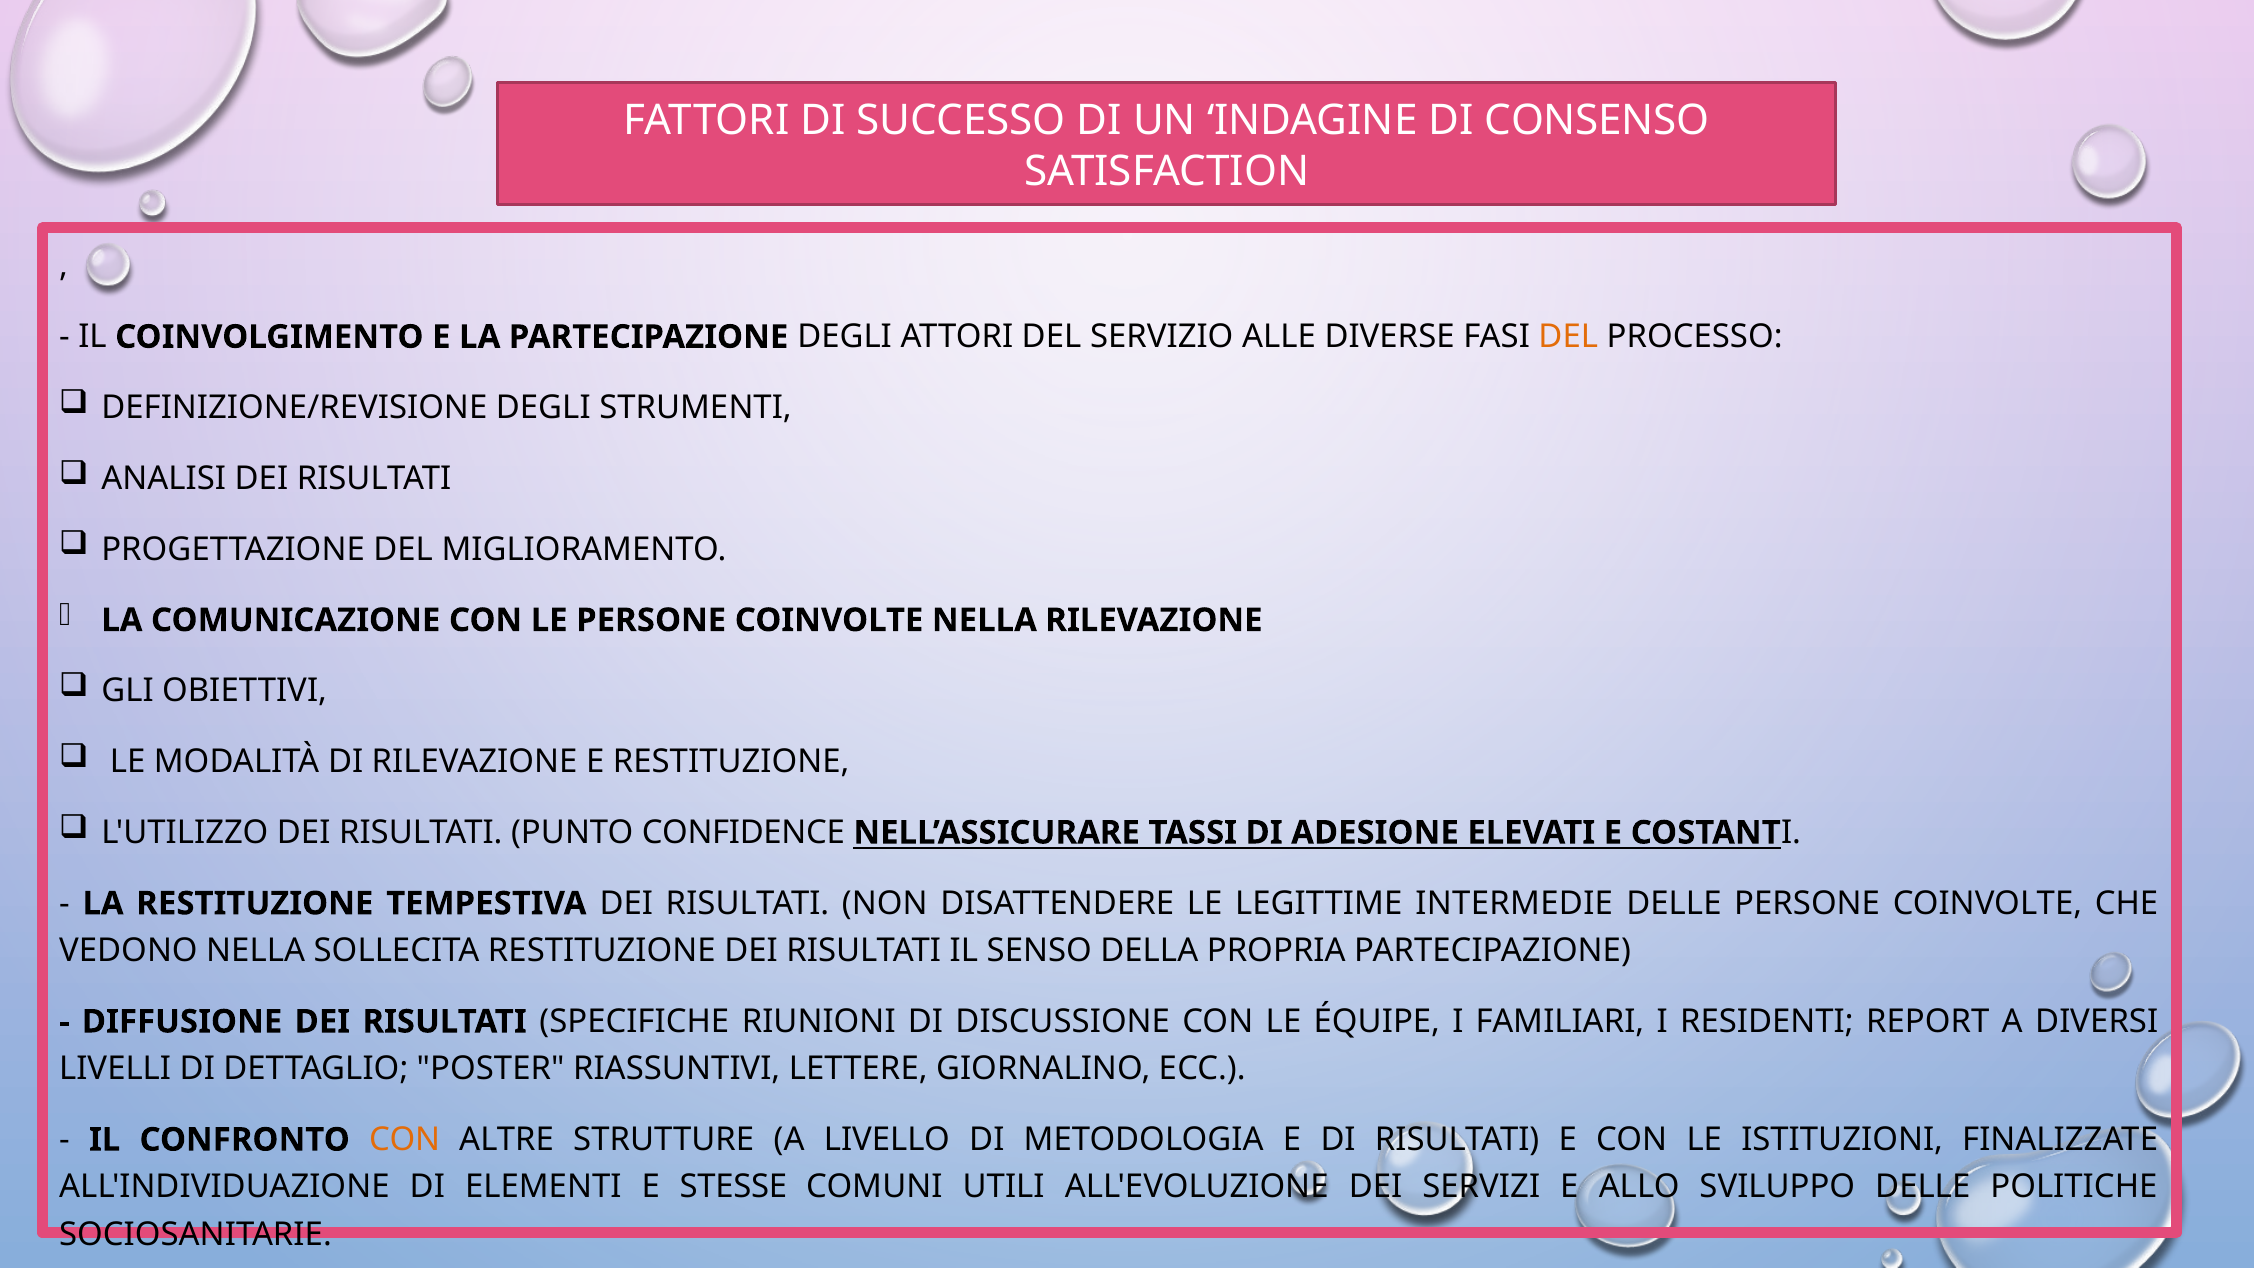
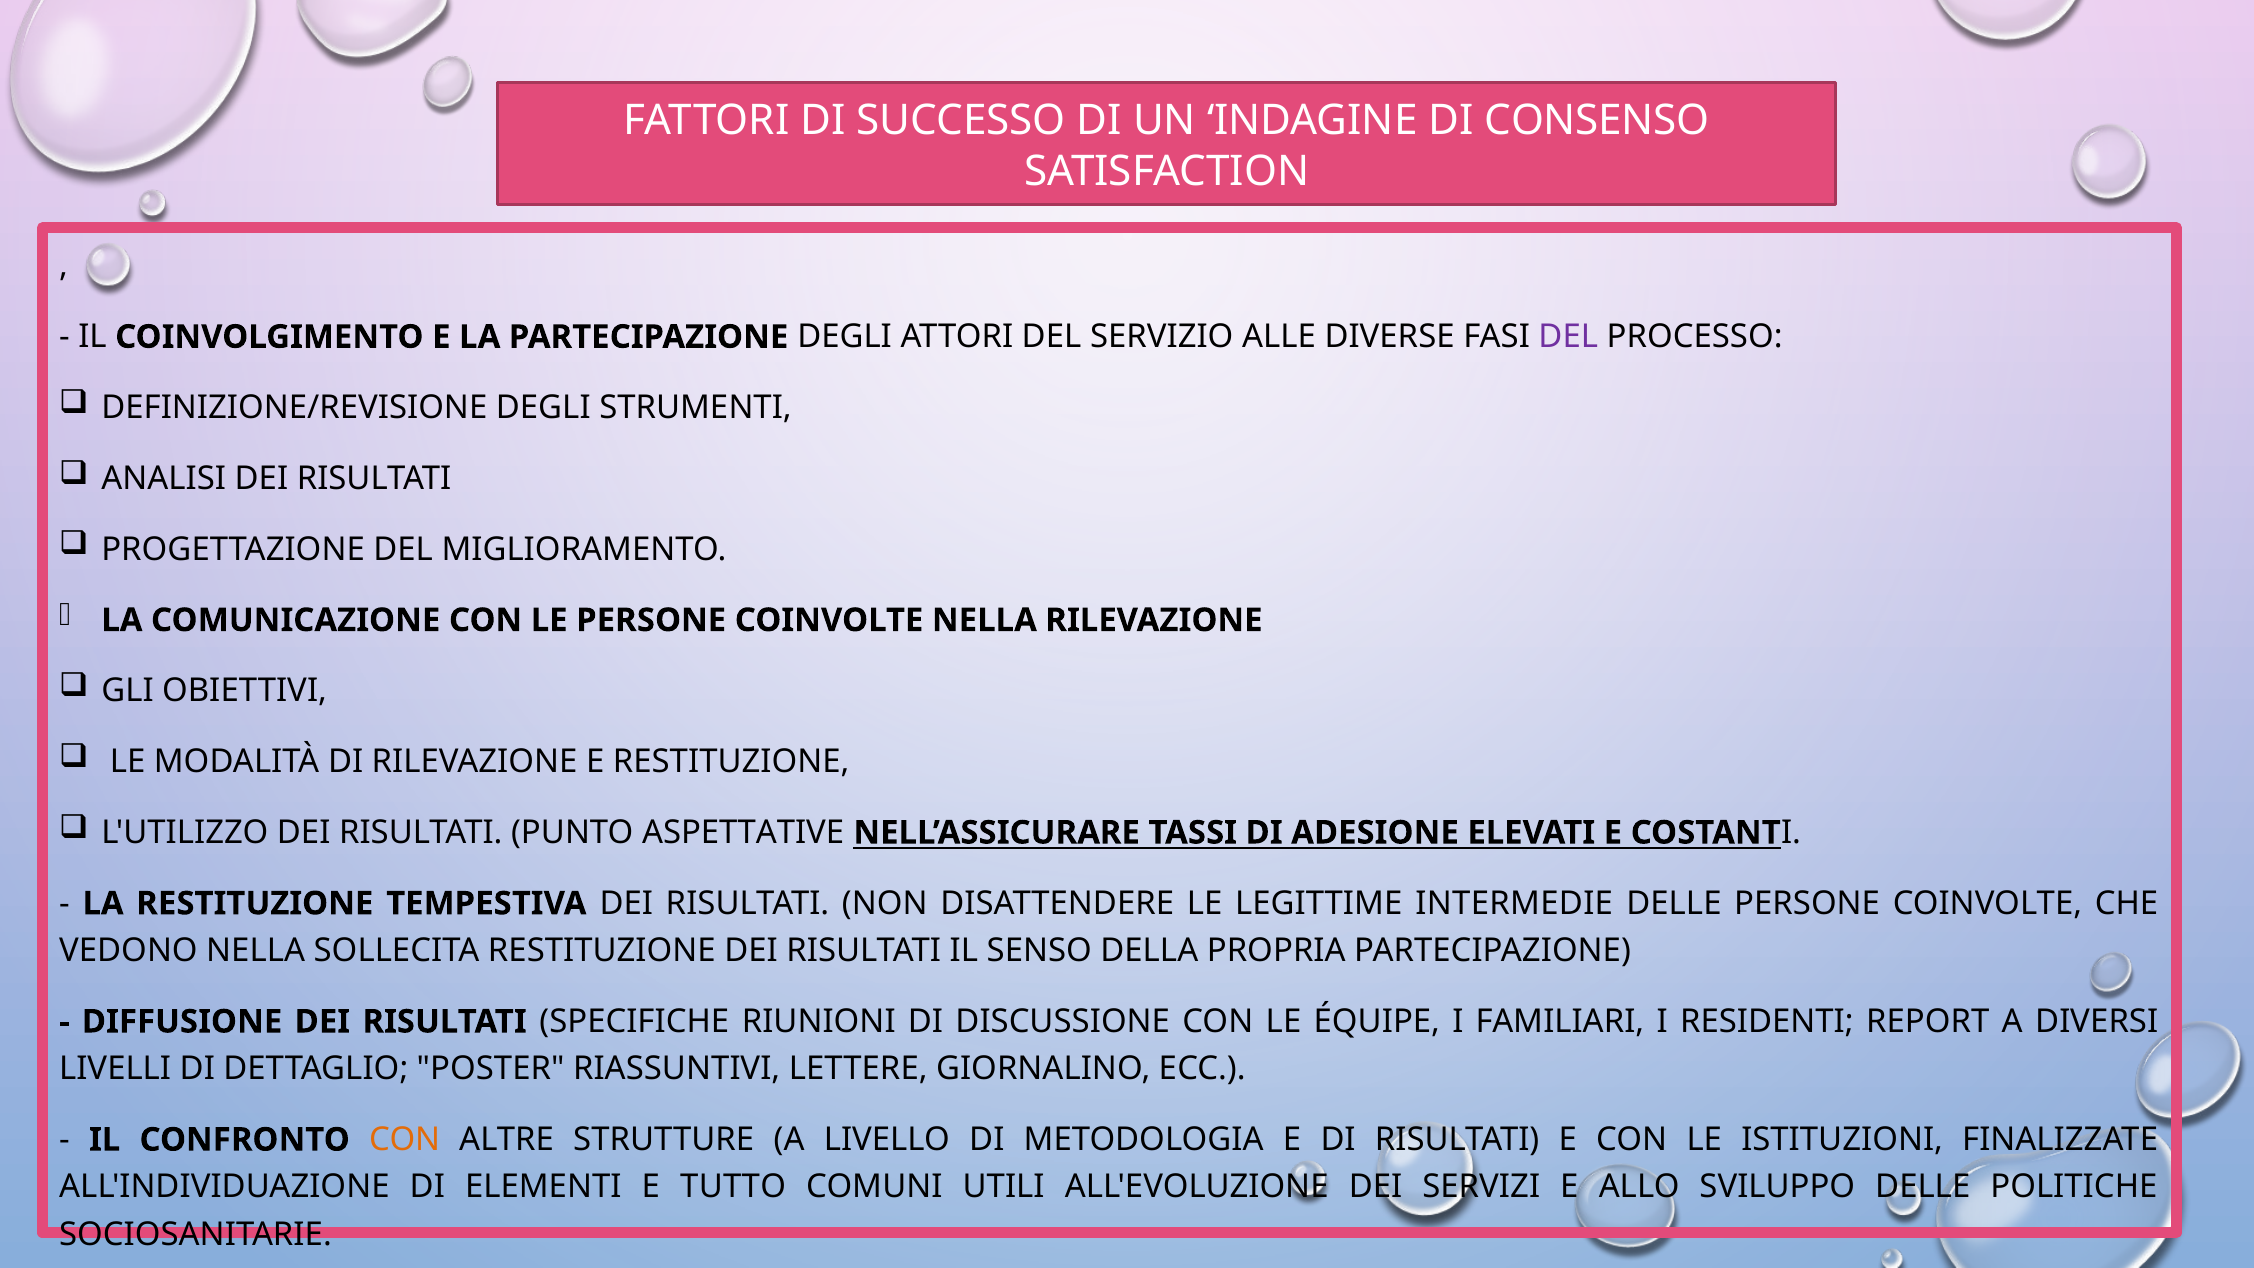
DEL colour: orange -> purple (1568, 337)
CONFIDENCE: CONFIDENCE -> ASPETTATIVE (743, 833)
STESSE: STESSE -> TUTTO (733, 1187)
